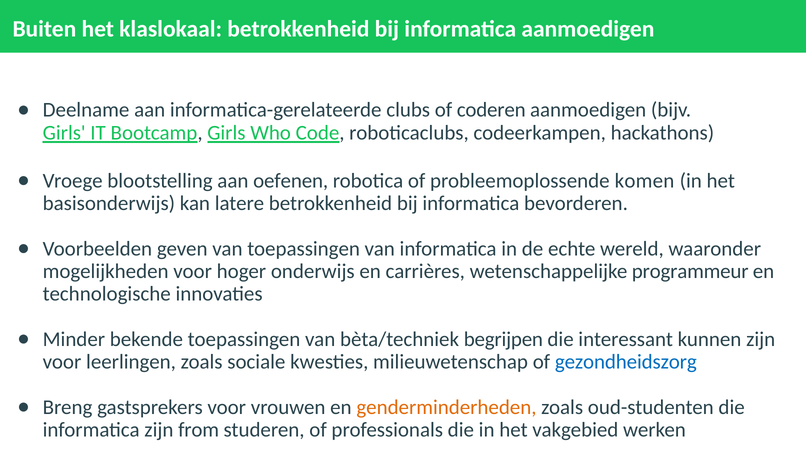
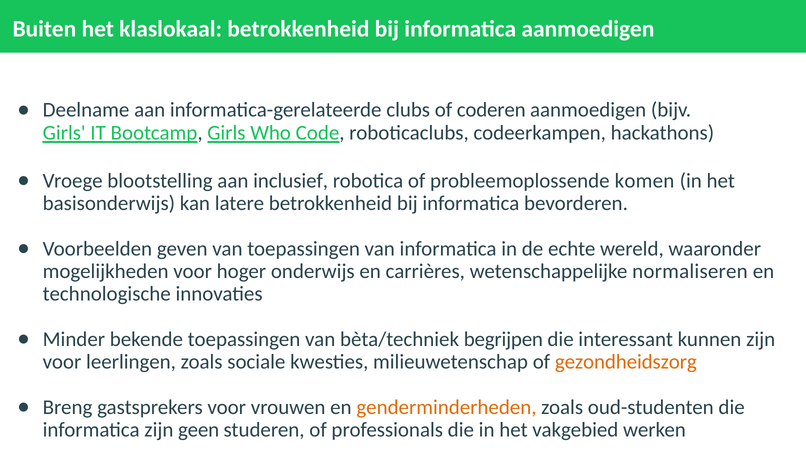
oefenen: oefenen -> inclusief (291, 181)
programmeur: programmeur -> normaliseren (690, 272)
gezondheidszorg colour: blue -> orange (626, 362)
from: from -> geen (199, 430)
